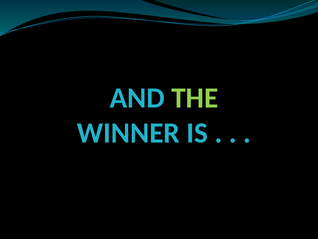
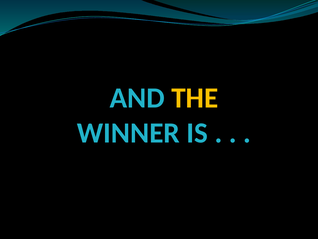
THE colour: light green -> yellow (195, 98)
